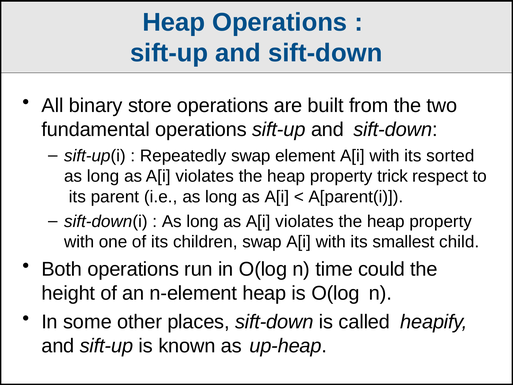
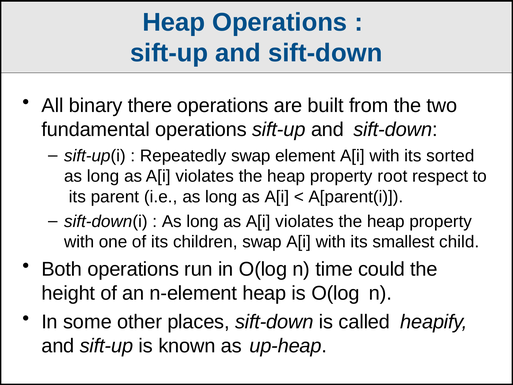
store: store -> there (150, 105)
trick: trick -> root (392, 176)
